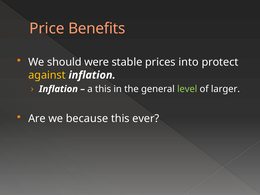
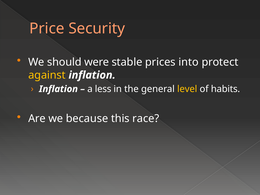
Benefits: Benefits -> Security (97, 29)
a this: this -> less (103, 89)
level colour: light green -> yellow (187, 89)
larger: larger -> habits (225, 89)
ever: ever -> race (146, 119)
